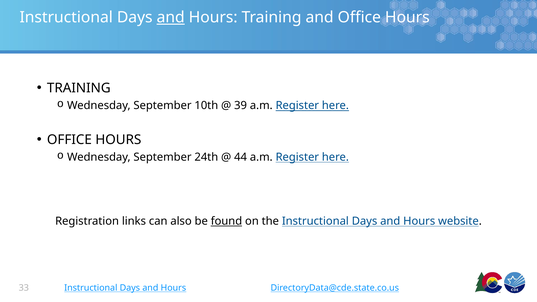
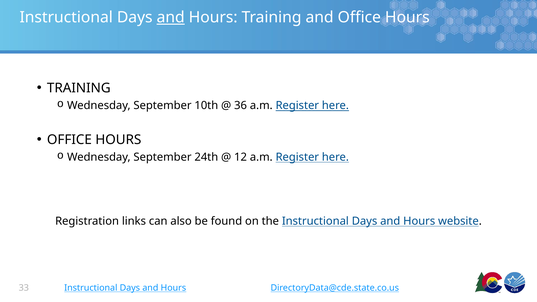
39: 39 -> 36 (241, 106)
44: 44 -> 12 (241, 157)
found underline: present -> none (226, 221)
